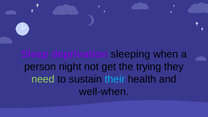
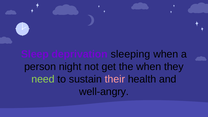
the trying: trying -> when (149, 67)
their colour: light blue -> pink (115, 79)
well-when: well-when -> well-angry (104, 92)
